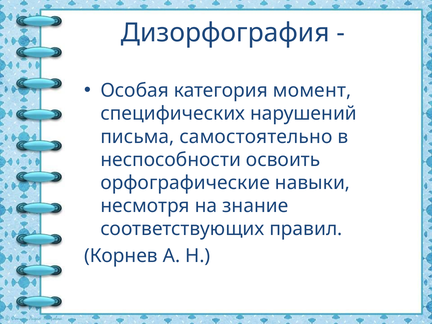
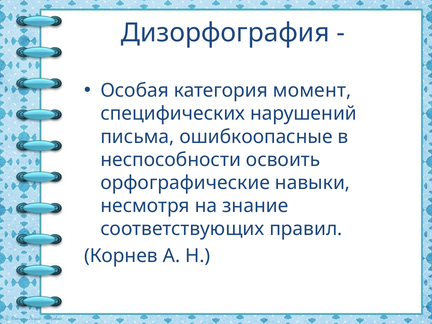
самостоятельно: самостоятельно -> ошибкоопасные (256, 137)
